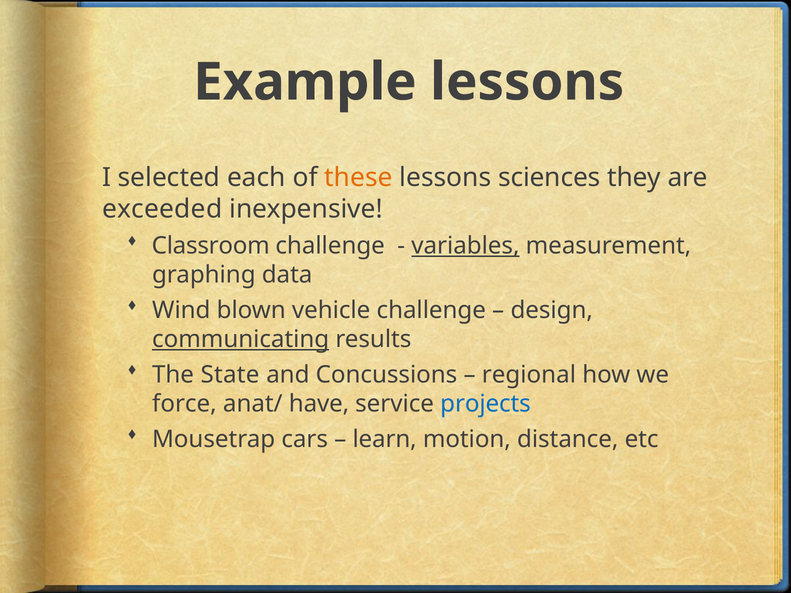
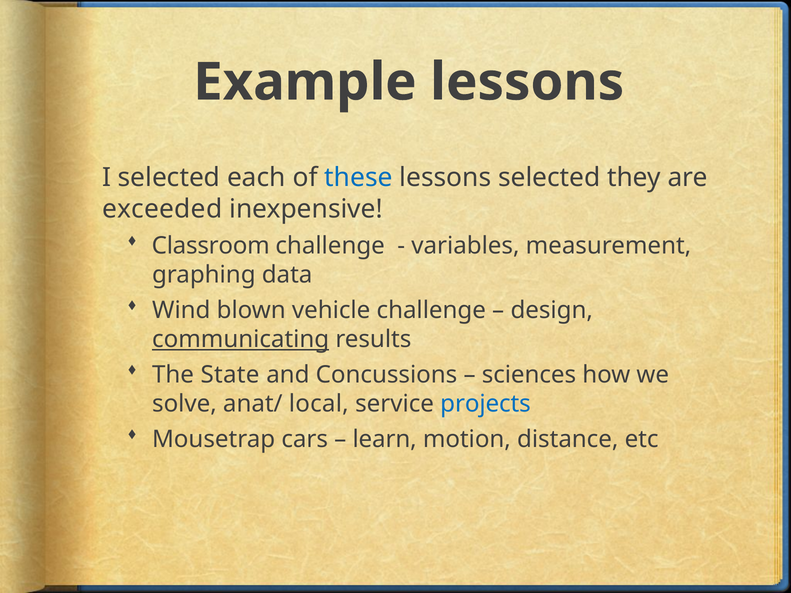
these colour: orange -> blue (359, 177)
lessons sciences: sciences -> selected (549, 177)
variables underline: present -> none (465, 246)
regional: regional -> sciences (529, 375)
force: force -> solve (184, 404)
have: have -> local (319, 404)
